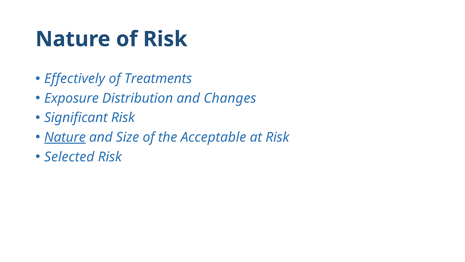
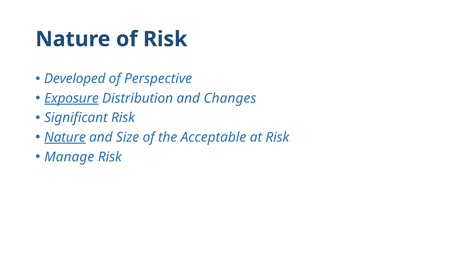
Effectively: Effectively -> Developed (75, 79)
Treatments: Treatments -> Perspective (158, 79)
Exposure underline: none -> present (71, 98)
Selected: Selected -> Manage (69, 157)
